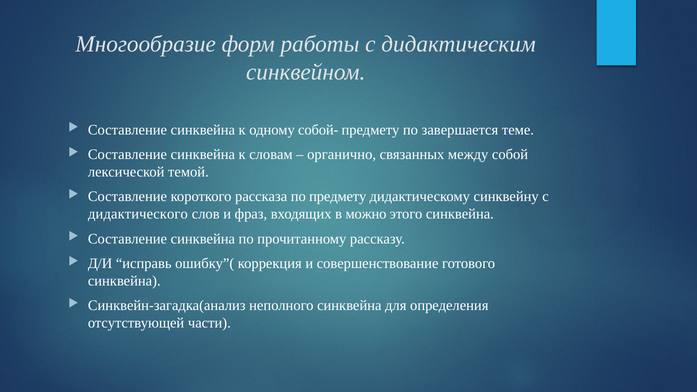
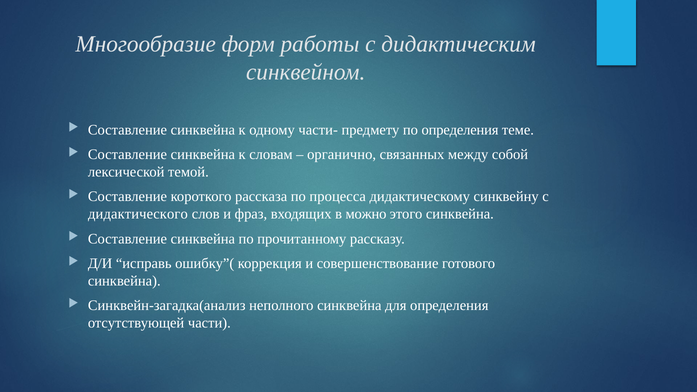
собой-: собой- -> части- (318, 130)
по завершается: завершается -> определения (460, 130)
по предмету: предмету -> процесса (338, 197)
